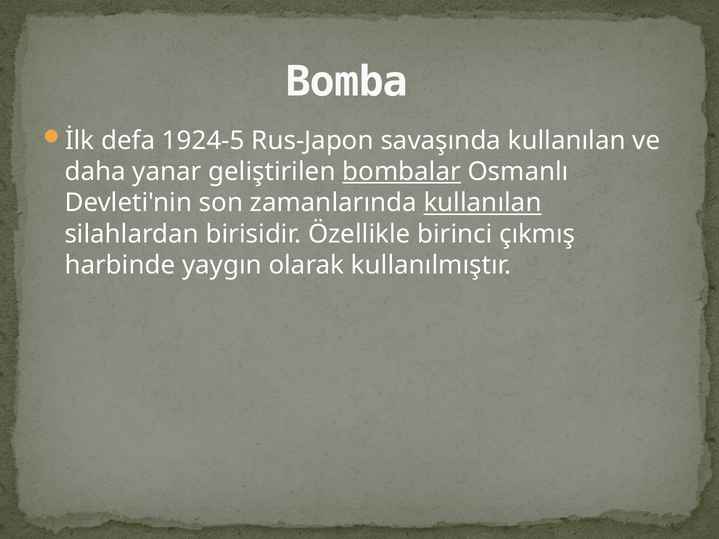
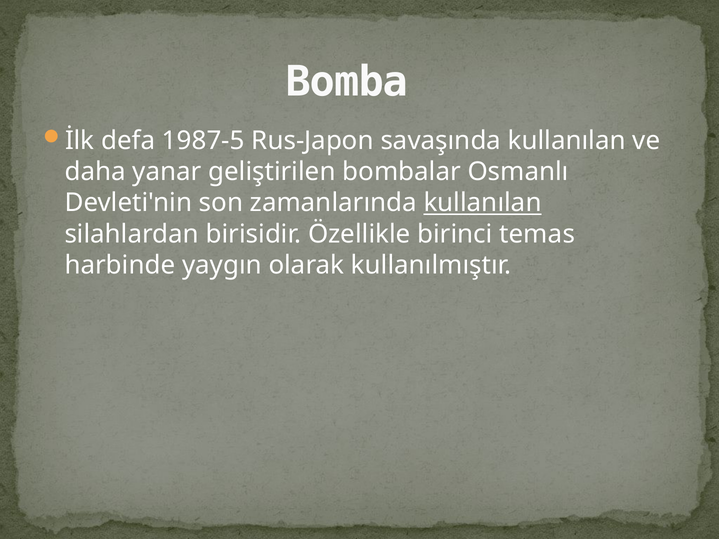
1924-5: 1924-5 -> 1987-5 (203, 141)
bombalar underline: present -> none (402, 172)
çıkmış: çıkmış -> temas (537, 234)
